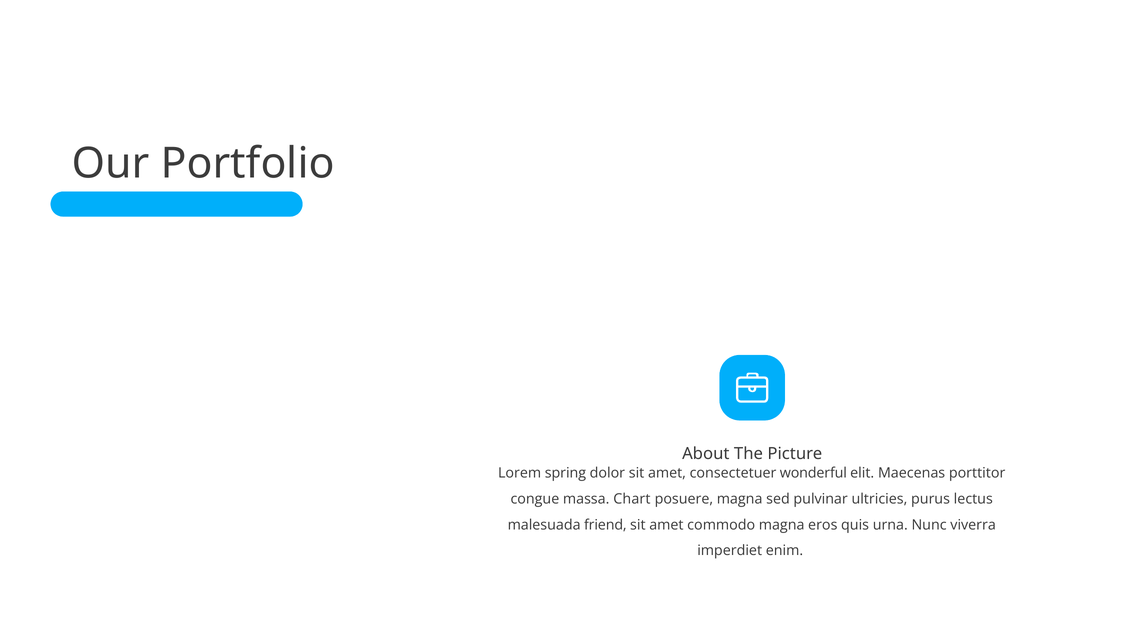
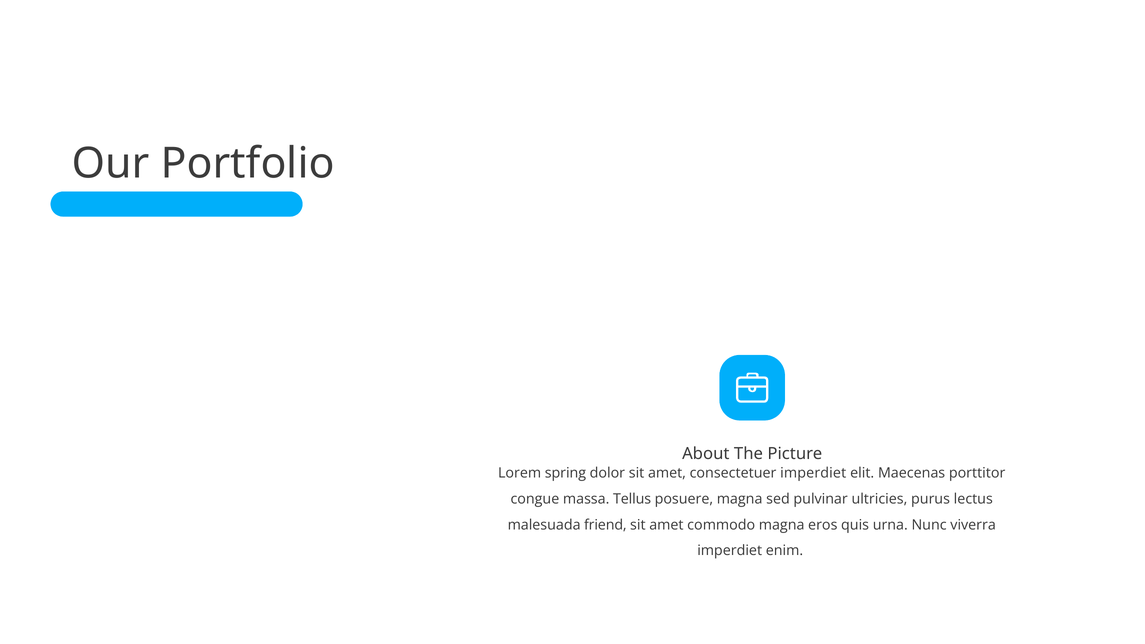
consectetuer wonderful: wonderful -> imperdiet (813, 473)
Chart: Chart -> Tellus (632, 499)
